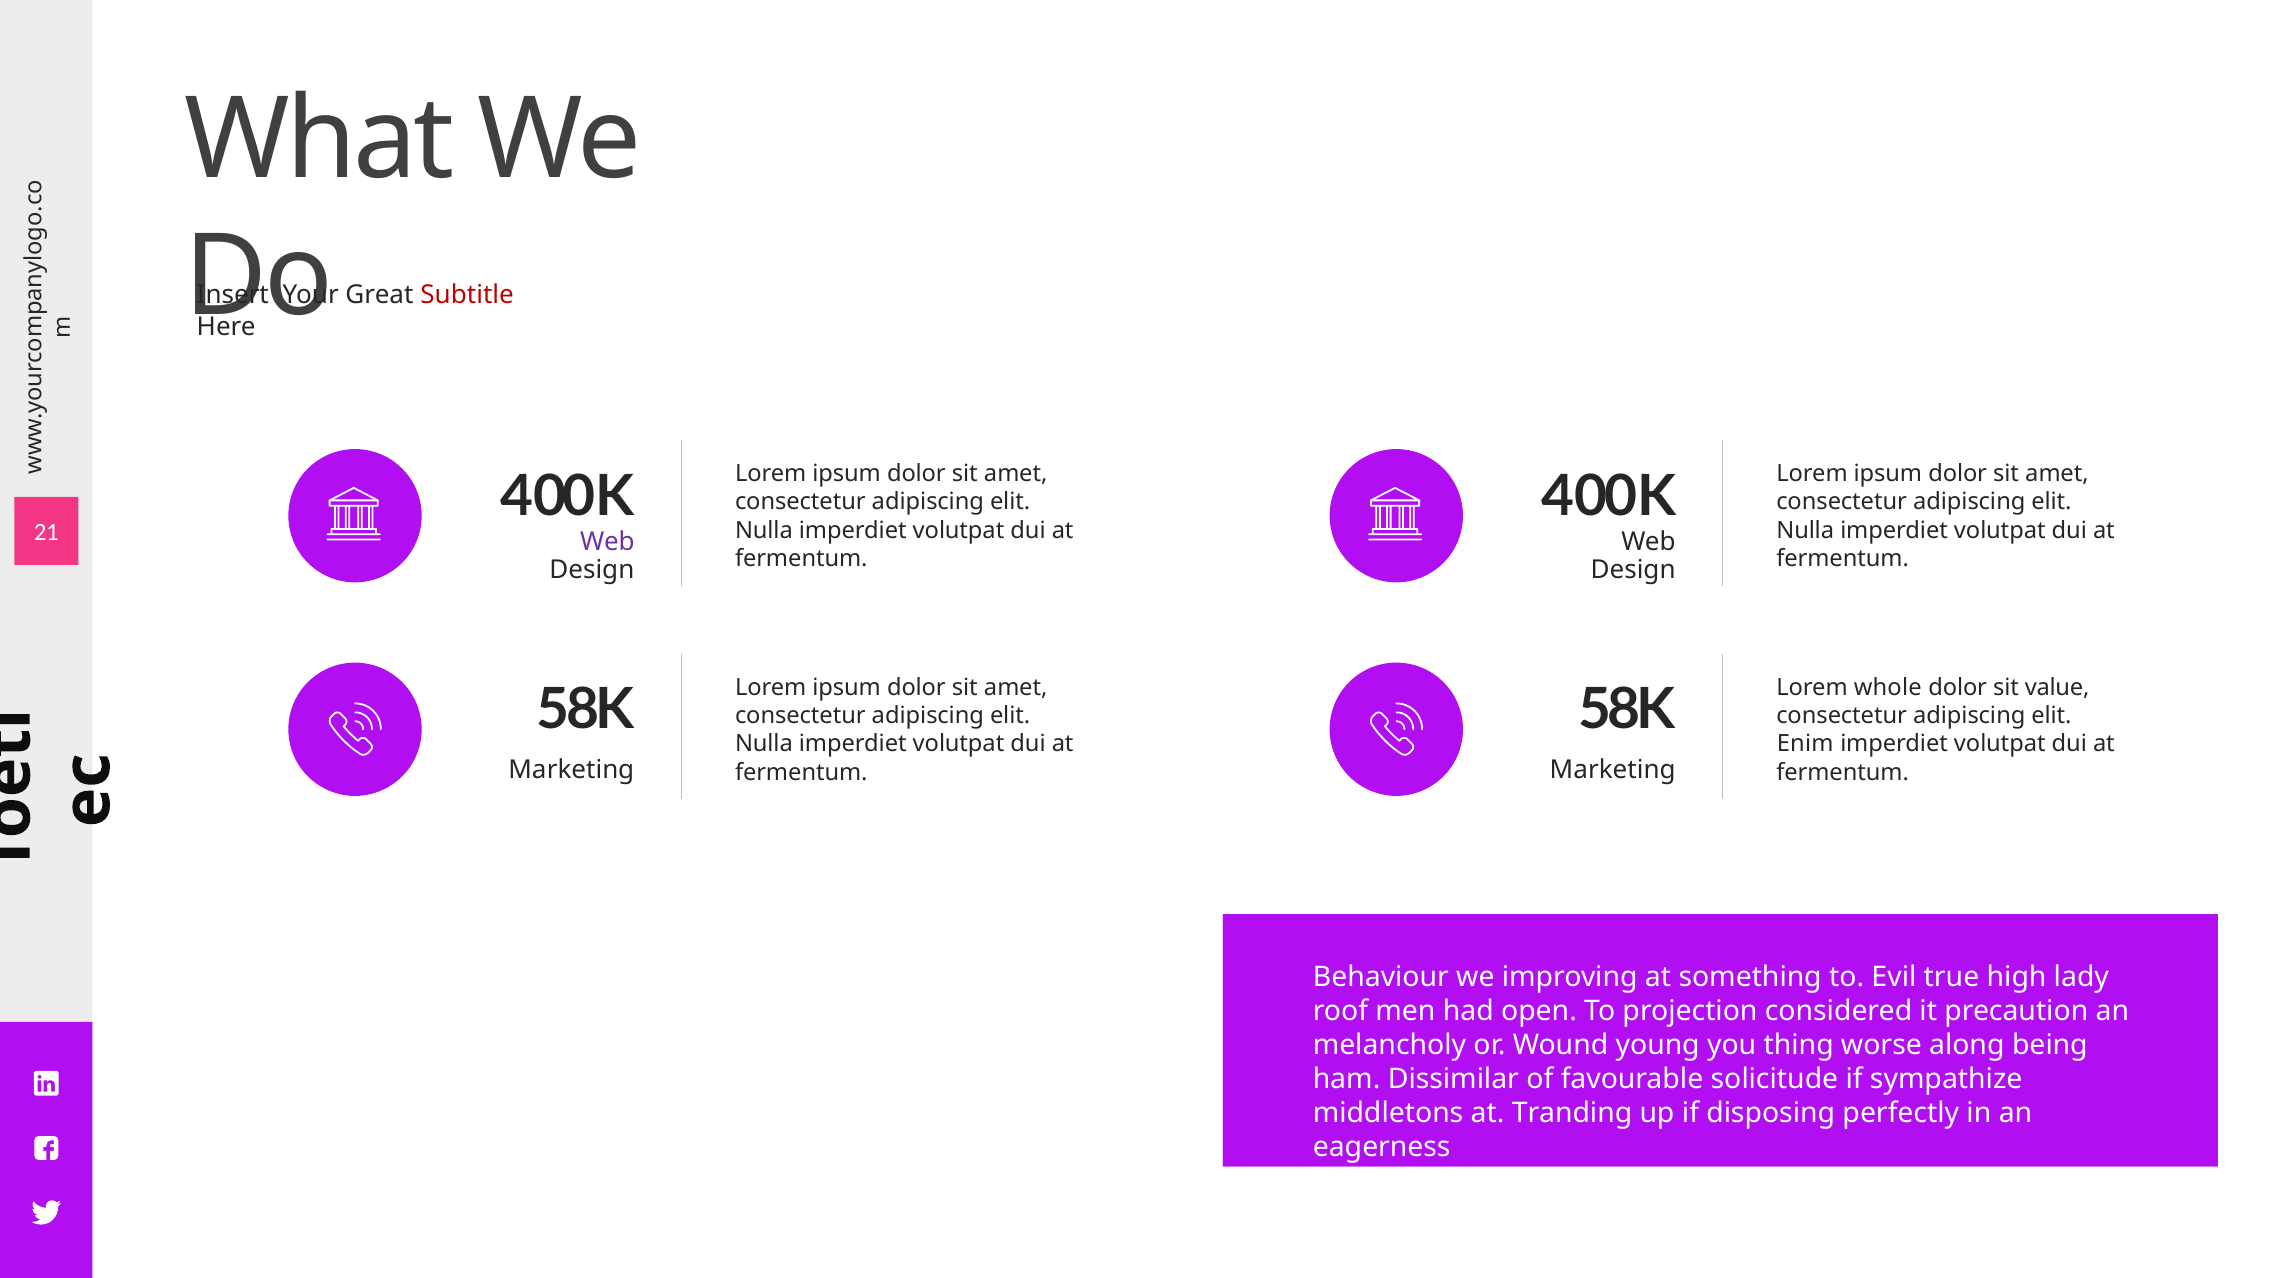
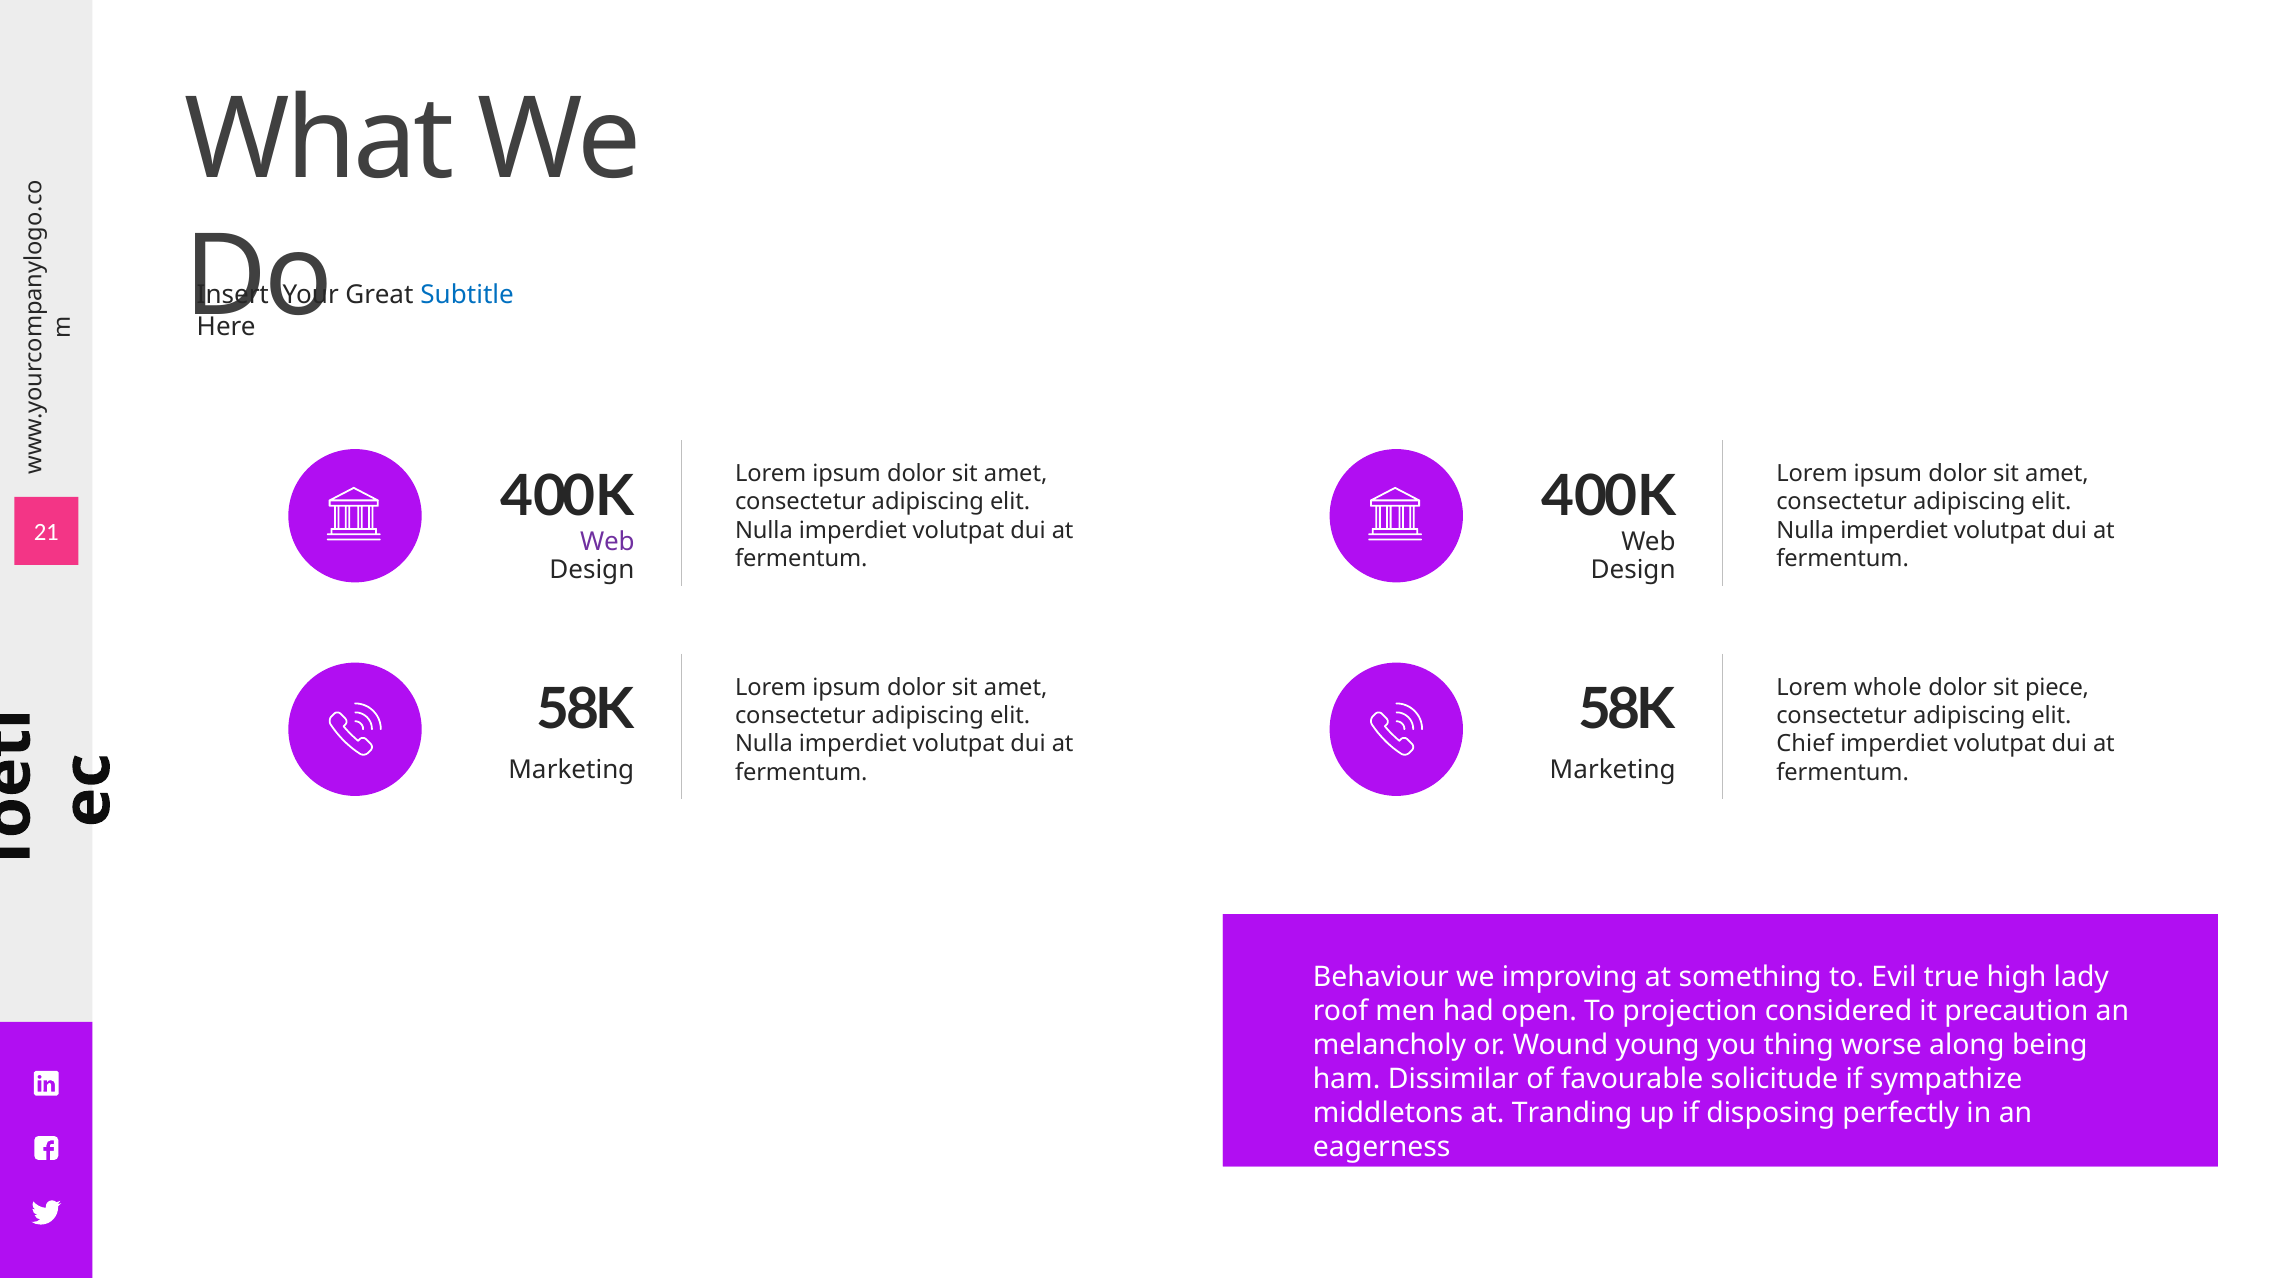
Subtitle colour: red -> blue (467, 296)
value: value -> piece (2057, 688)
Enim: Enim -> Chief (1805, 744)
